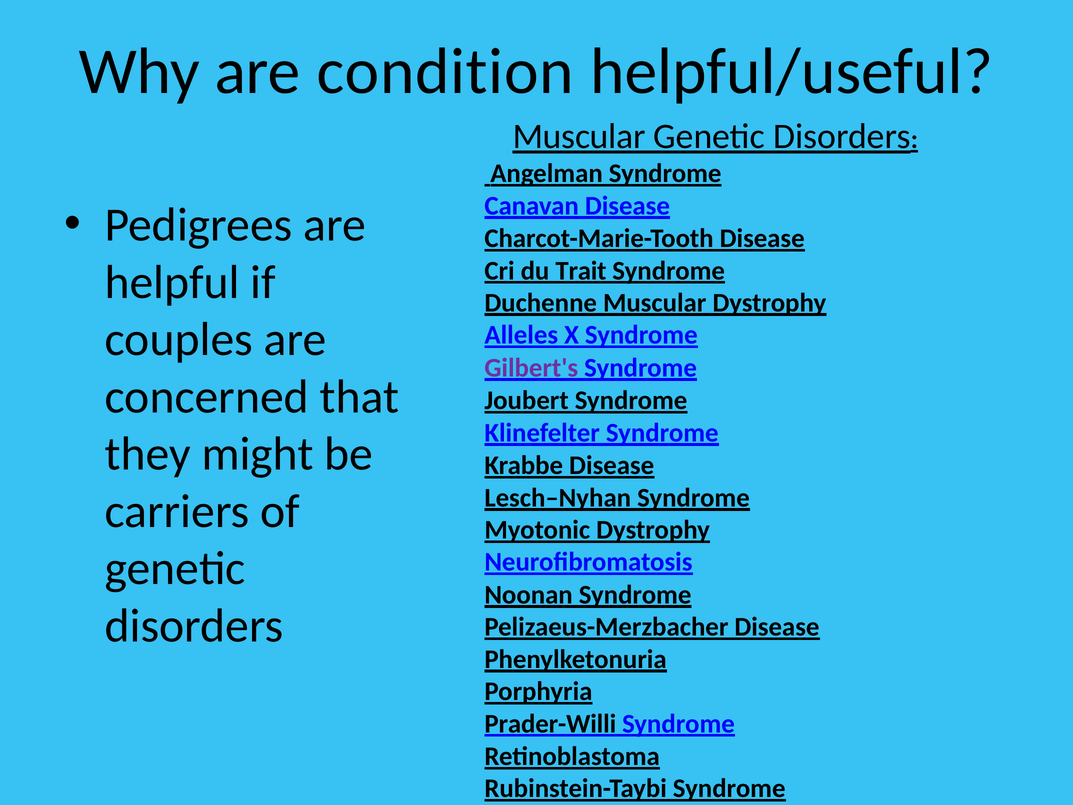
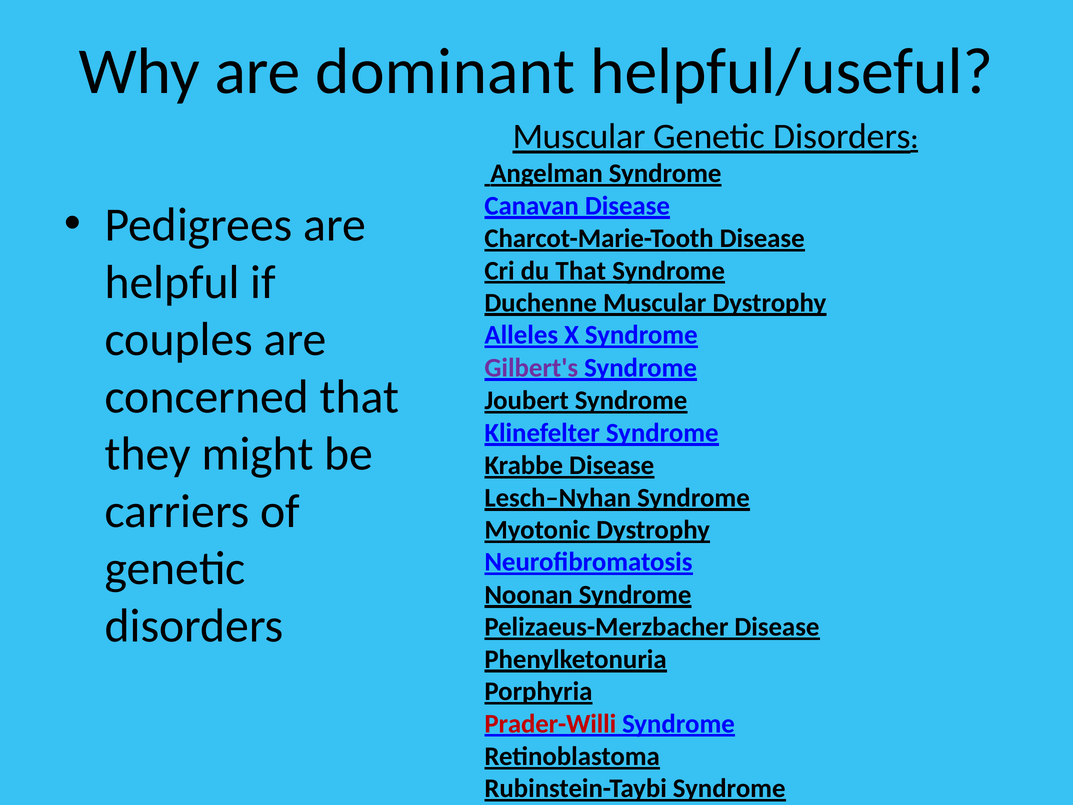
condition: condition -> dominant (445, 72)
du Trait: Trait -> That (581, 271)
Prader-Willi colour: black -> red (550, 723)
